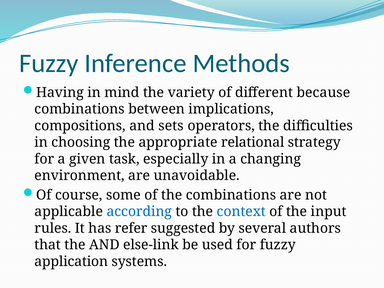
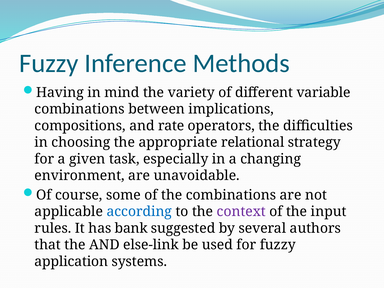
because: because -> variable (323, 92)
sets: sets -> rate (171, 126)
context colour: blue -> purple (241, 212)
refer: refer -> bank (131, 228)
